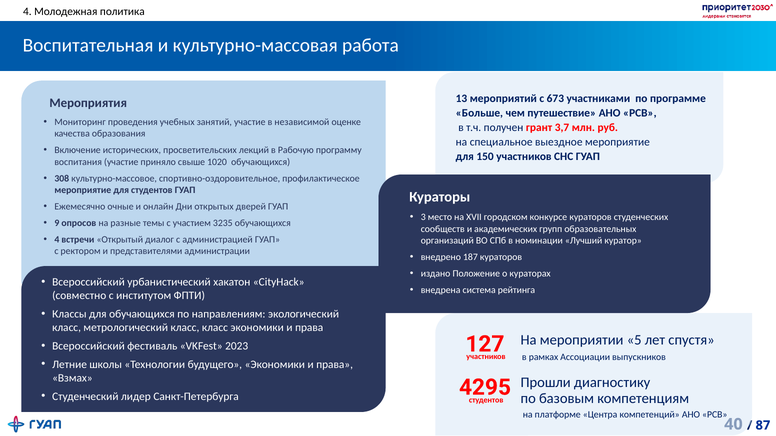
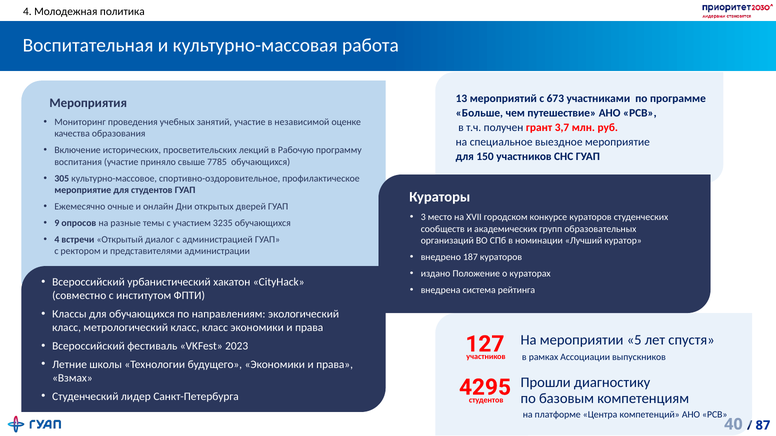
1020: 1020 -> 7785 (217, 162)
308: 308 -> 305 (62, 179)
